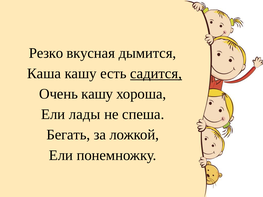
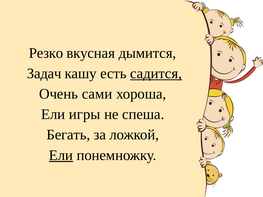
Каша: Каша -> Задач (44, 74)
Очень кашу: кашу -> сами (97, 94)
лады: лады -> игры (85, 114)
Ели underline: none -> present (61, 155)
